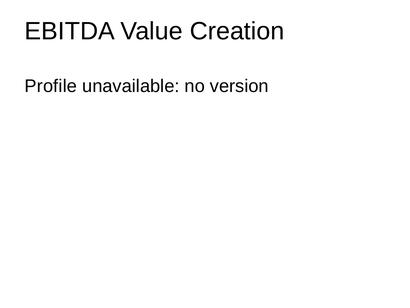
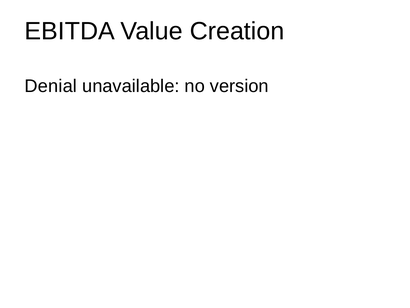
Profile: Profile -> Denial (51, 86)
